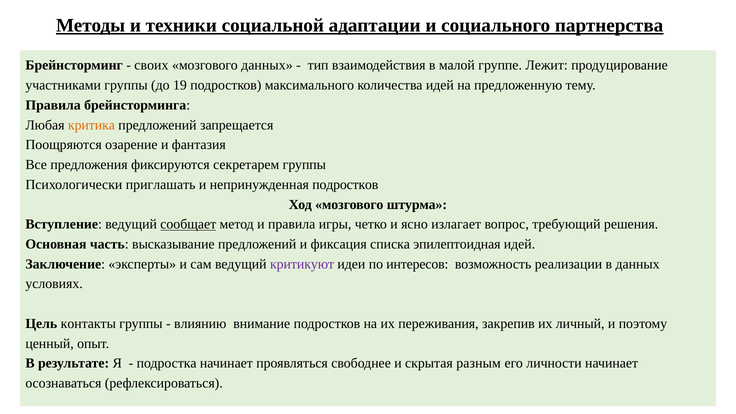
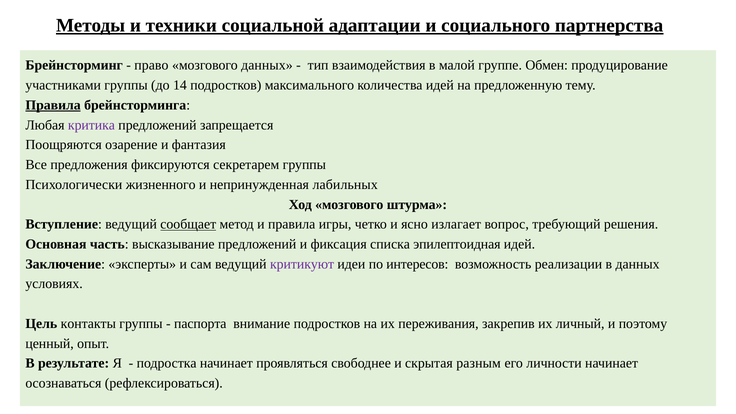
своих: своих -> право (151, 65)
Лежит: Лежит -> Обмен (547, 65)
19: 19 -> 14 (180, 85)
Правила underline: none -> present (53, 105)
критика colour: orange -> purple (91, 125)
приглашать: приглашать -> жизненного (161, 185)
непринужденная подростков: подростков -> лабильных (345, 185)
влиянию: влиянию -> паспорта (200, 324)
